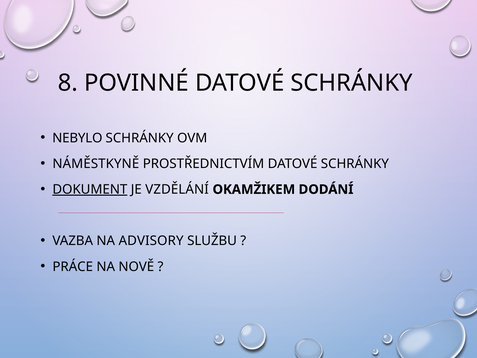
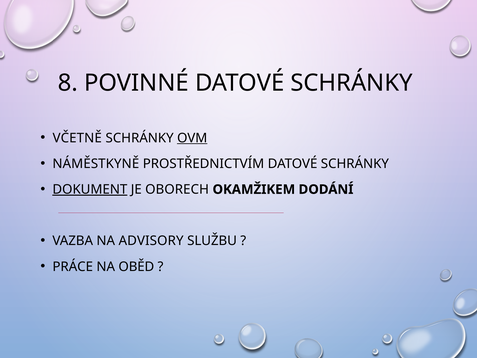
NEBYLO: NEBYLO -> VČETNĚ (77, 138)
OVM underline: none -> present (192, 138)
VZDĚLÁNÍ: VZDĚLÁNÍ -> OBORECH (177, 189)
NOVĚ: NOVĚ -> OBĚD (136, 266)
